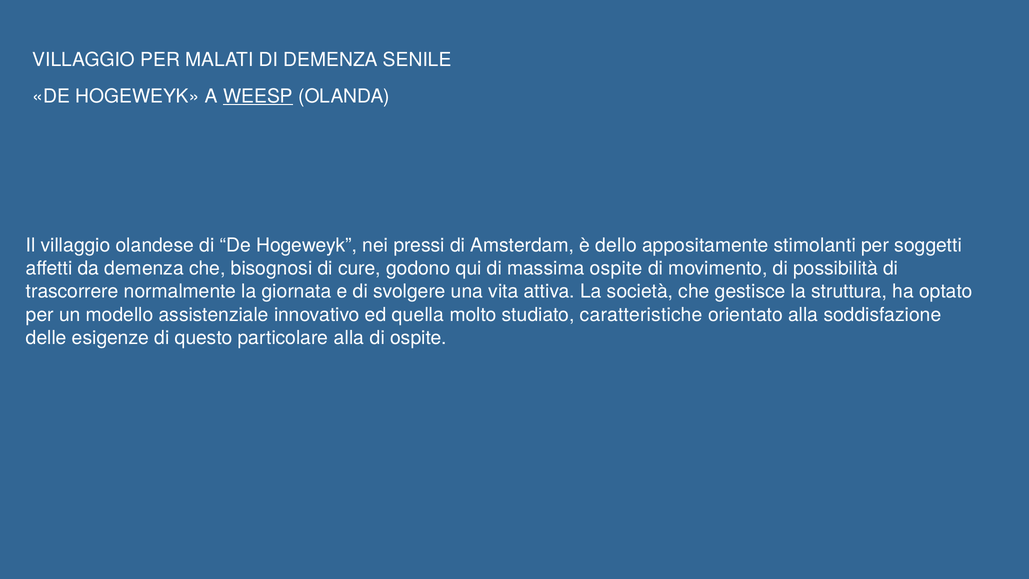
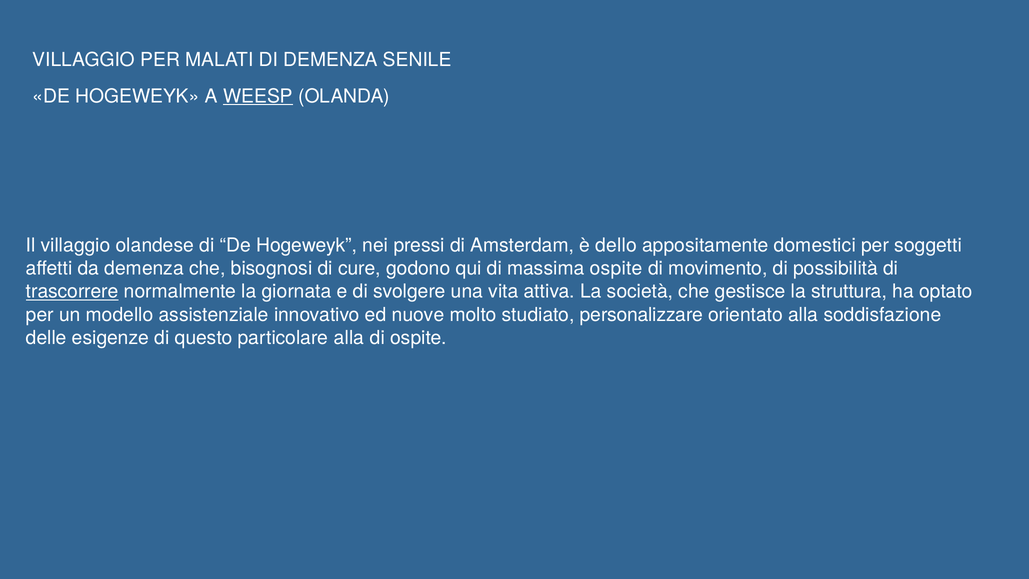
stimolanti: stimolanti -> domestici (815, 245)
trascorrere underline: none -> present (72, 291)
quella: quella -> nuove (418, 315)
caratteristiche: caratteristiche -> personalizzare (641, 315)
